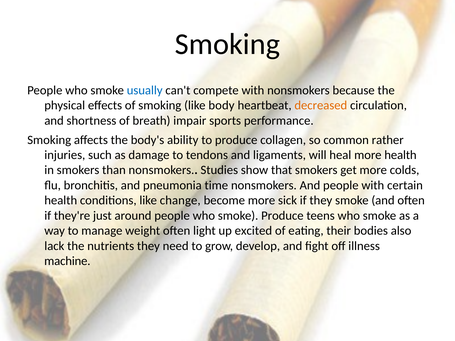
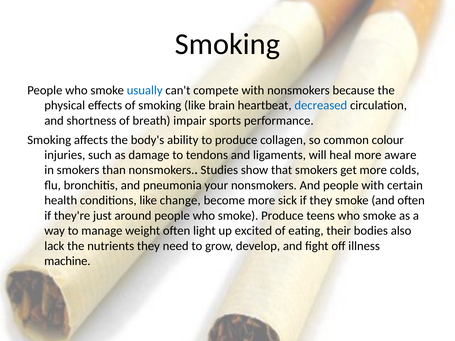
body: body -> brain (222, 106)
decreased colour: orange -> blue (321, 106)
rather: rather -> colour (388, 140)
more health: health -> aware (400, 155)
time: time -> your (216, 185)
